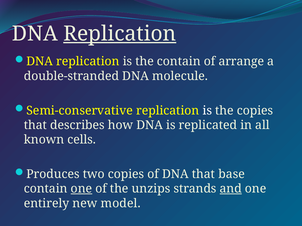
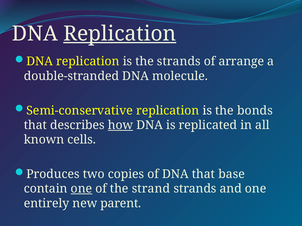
the contain: contain -> strands (179, 62)
the copies: copies -> bonds (255, 111)
how underline: none -> present (121, 125)
unzips: unzips -> strand (151, 189)
and underline: present -> none (231, 189)
model: model -> parent (121, 204)
